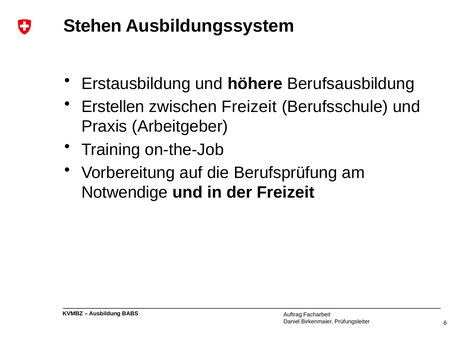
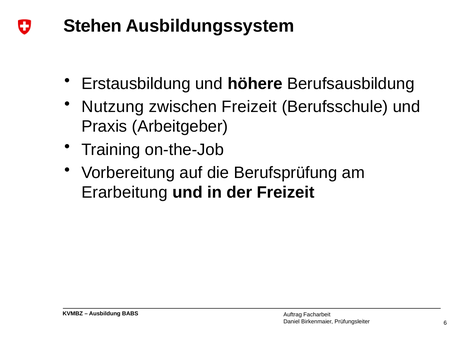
Erstellen: Erstellen -> Nutzung (113, 107)
Notwendige: Notwendige -> Erarbeitung (124, 192)
